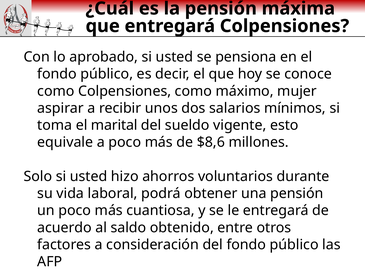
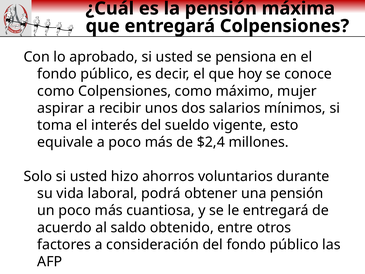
marital: marital -> interés (114, 125)
$8,6: $8,6 -> $2,4 (211, 142)
